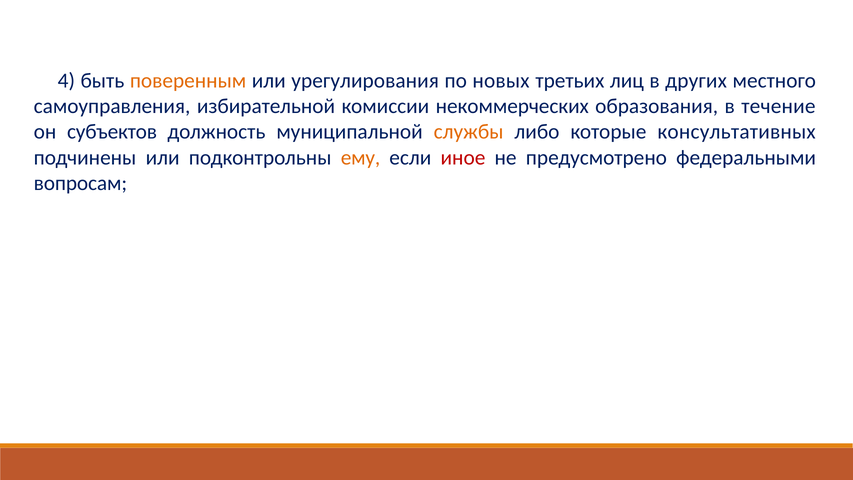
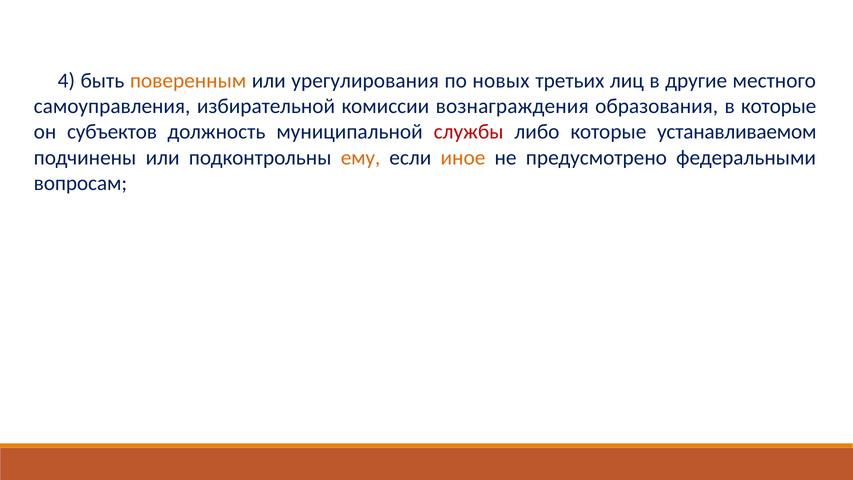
других: других -> другие (696, 81)
некоммерческих: некоммерческих -> вознаграждения (512, 106)
в течение: течение -> которые (779, 106)
службы colour: orange -> red (469, 132)
консультативных: консультативных -> устанавливаемом (737, 132)
иное colour: red -> orange (463, 157)
